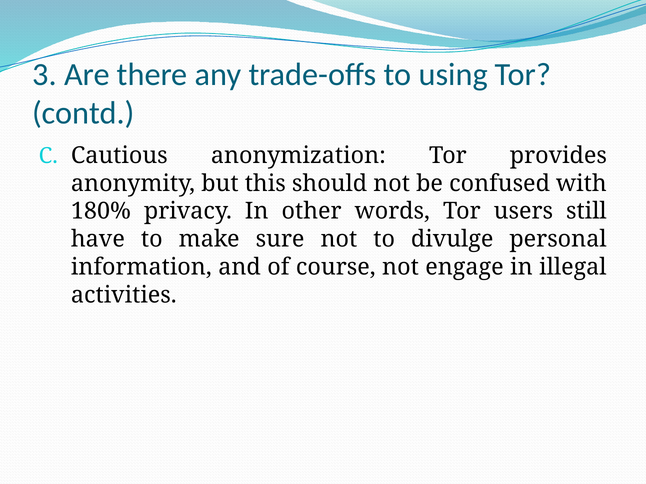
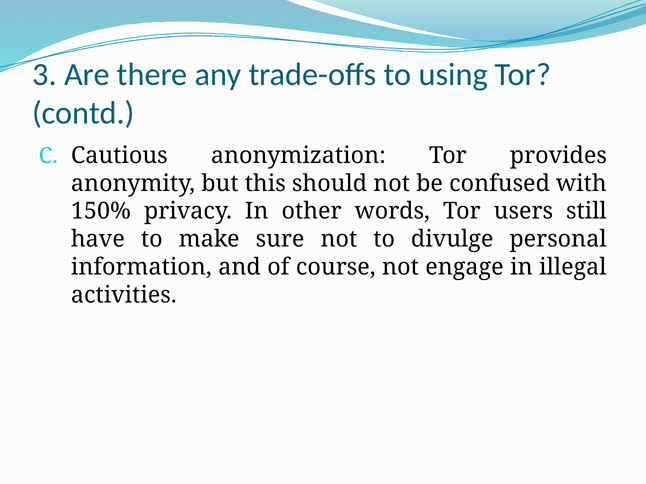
180%: 180% -> 150% (101, 211)
